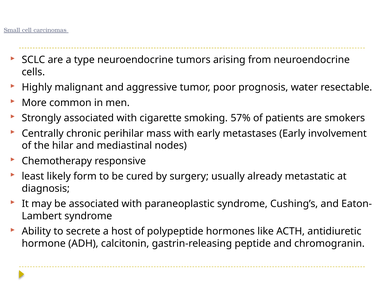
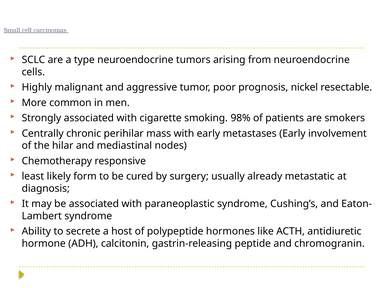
water: water -> nickel (304, 87)
57%: 57% -> 98% (241, 118)
